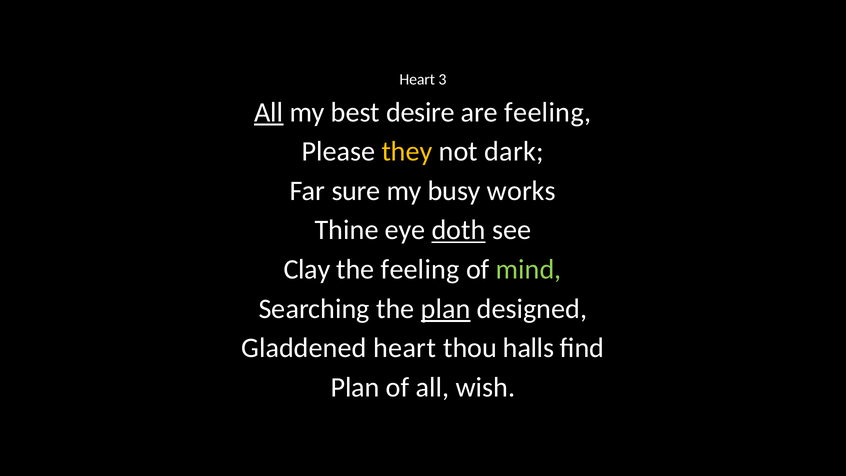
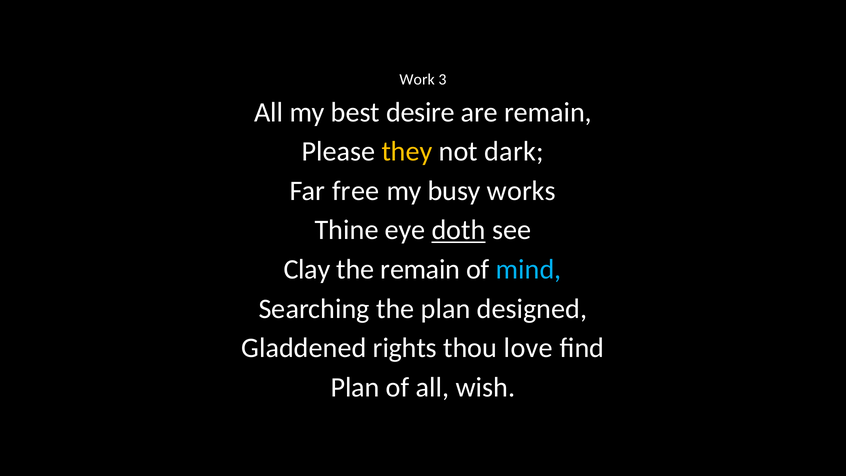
Heart: Heart -> Work (417, 80)
All underline: present -> none (269, 112)
are feeling: feeling -> remain (548, 112)
sure: sure -> free (356, 191)
the feeling: feeling -> remain (420, 269)
mind colour: light green -> light blue (529, 269)
plan underline: present -> none (446, 309)
Gladdened heart: heart -> rights (405, 348)
halls: halls -> love (528, 348)
